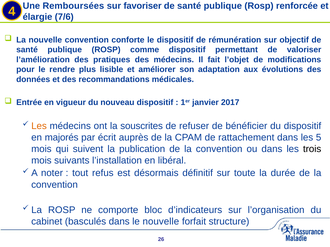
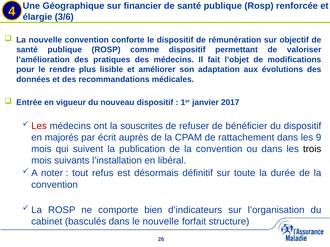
Remboursées: Remboursées -> Géographique (73, 6)
favoriser: favoriser -> financier (143, 6)
7/6: 7/6 -> 3/6 (64, 17)
Les colour: orange -> red (39, 126)
5: 5 -> 9 (319, 138)
bloc: bloc -> bien (153, 210)
